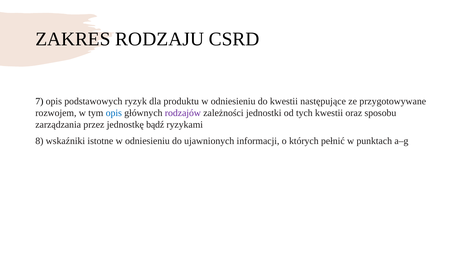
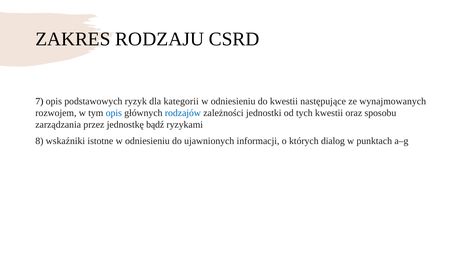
produktu: produktu -> kategorii (181, 101)
przygotowywane: przygotowywane -> wynajmowanych (393, 101)
rodzajów colour: purple -> blue (183, 113)
pełnić: pełnić -> dialog (333, 141)
